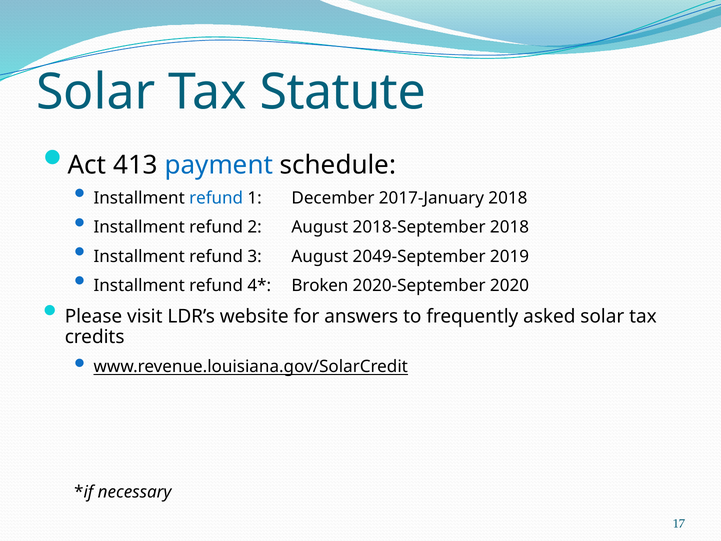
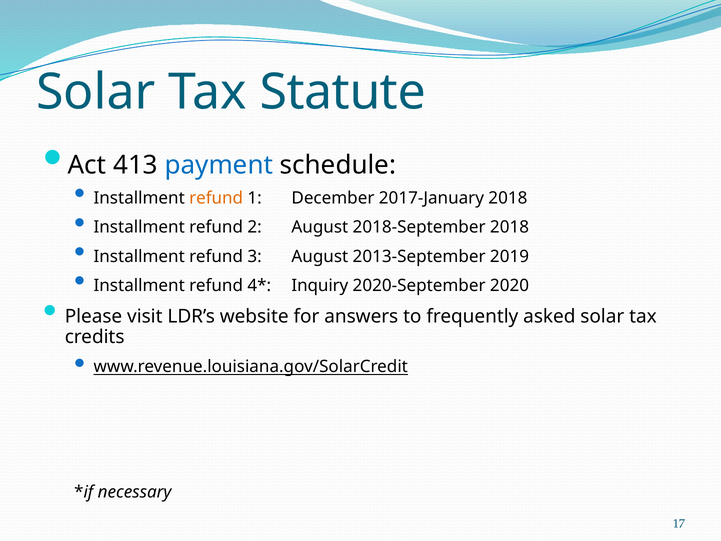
refund colour: blue -> orange (216, 198)
2049-September: 2049-September -> 2013-September (419, 256)
Broken: Broken -> Inquiry (320, 286)
